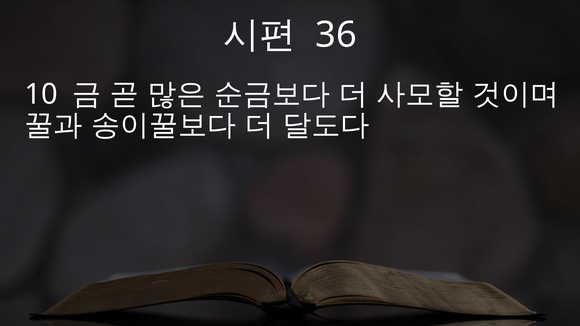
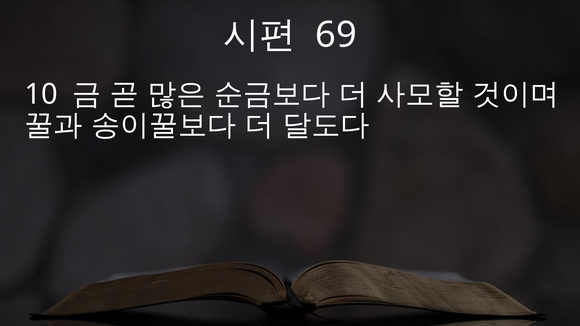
36: 36 -> 69 (336, 35)
